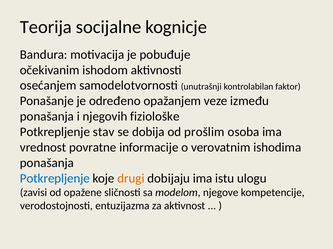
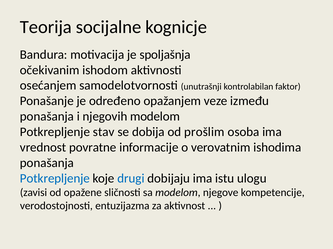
pobuđuje: pobuđuje -> spoljašnja (165, 55)
njegovih fiziološke: fiziološke -> modelom (155, 117)
drugi colour: orange -> blue (131, 179)
